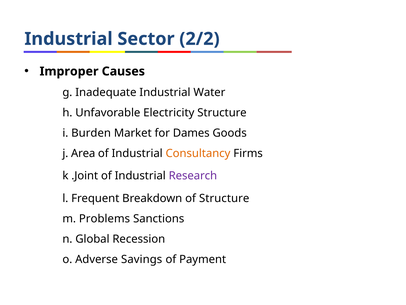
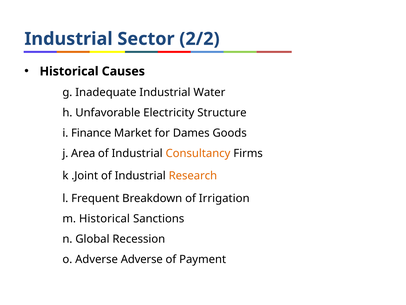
Improper: Improper -> Historical (69, 71)
Burden: Burden -> Finance (91, 133)
Research colour: purple -> orange (193, 176)
of Structure: Structure -> Irrigation (224, 198)
m Problems: Problems -> Historical (104, 218)
Adverse Savings: Savings -> Adverse (142, 259)
